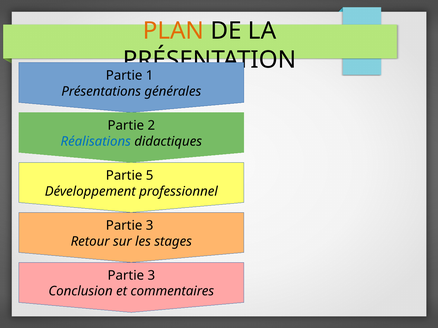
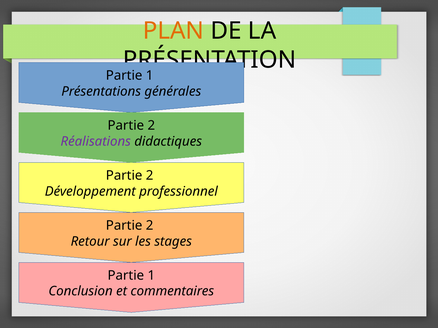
Réalisations colour: blue -> purple (96, 142)
5: 5 -> 2 (150, 176)
3: 3 -> 2 (150, 226)
3: 3 -> 1 (151, 276)
